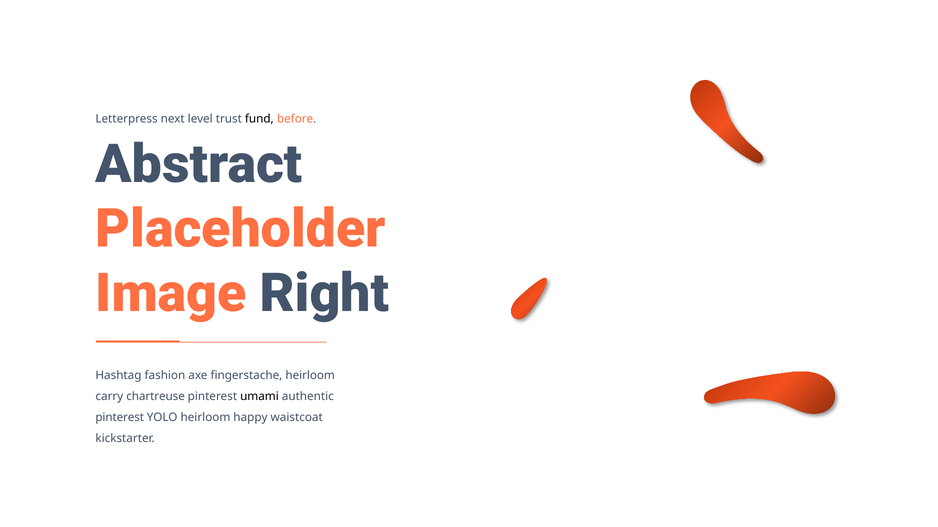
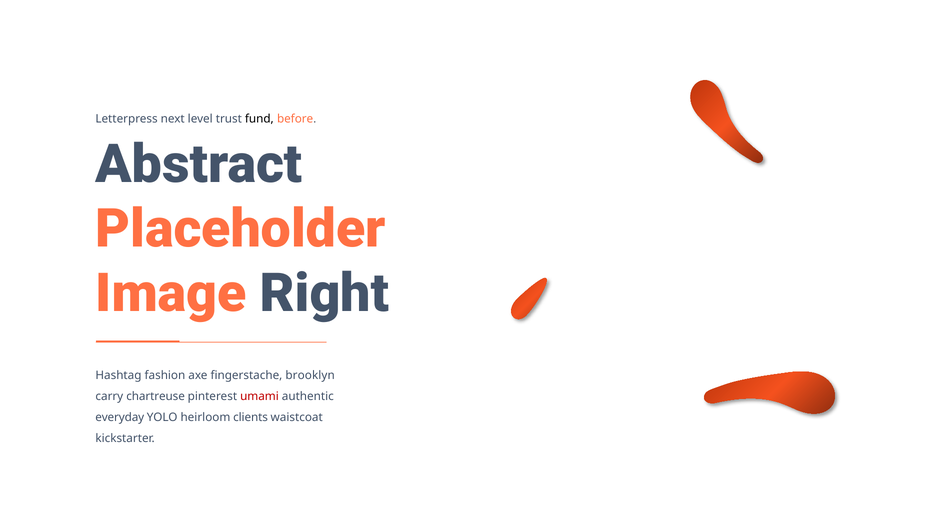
fingerstache heirloom: heirloom -> brooklyn (310, 376)
umami colour: black -> red (259, 397)
pinterest: pinterest -> everyday (120, 418)
happy: happy -> clients (251, 418)
